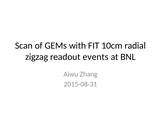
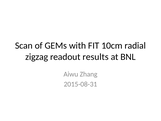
events: events -> results (96, 57)
